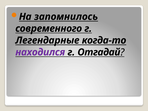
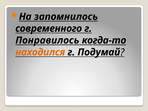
Легендарные: Легендарные -> Понравилось (47, 40)
находился colour: purple -> orange (40, 52)
Отгадай: Отгадай -> Подумай (99, 52)
